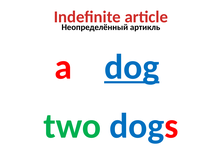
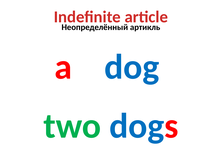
dog underline: present -> none (132, 67)
